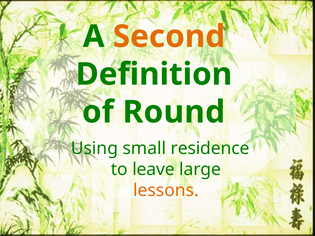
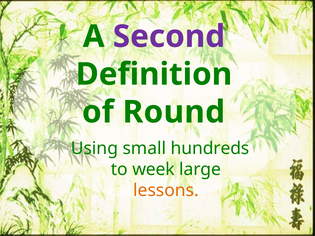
Second colour: orange -> purple (169, 37)
residence: residence -> hundreds (210, 148)
leave: leave -> week (154, 169)
